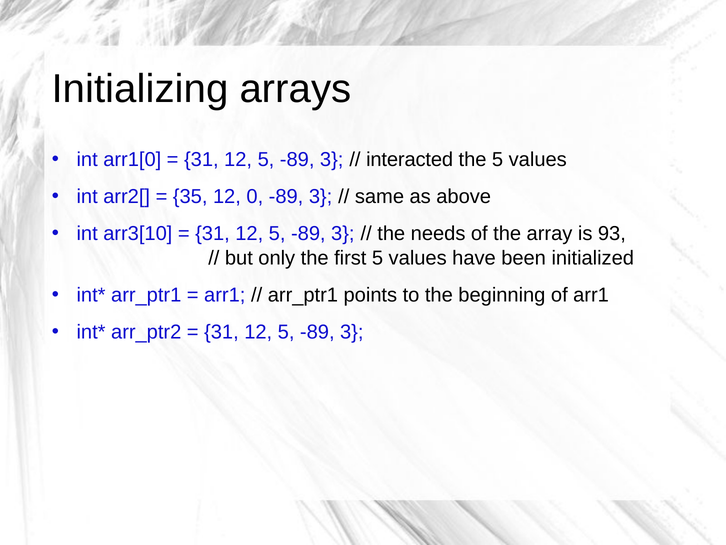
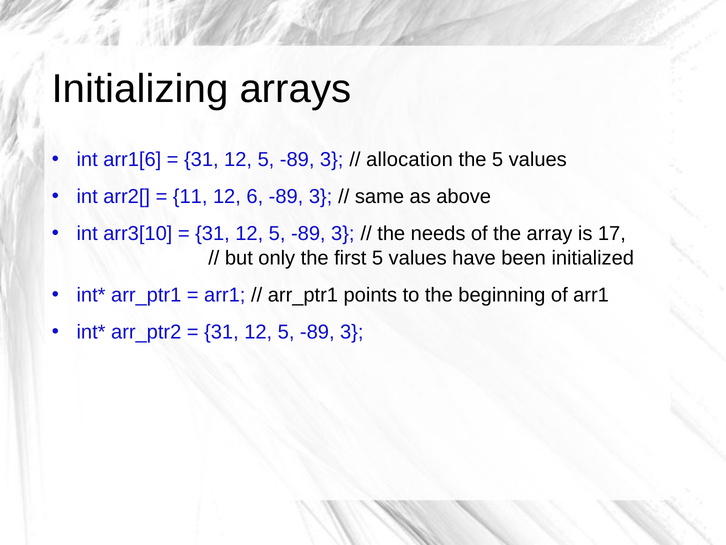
arr1[0: arr1[0 -> arr1[6 (132, 159)
interacted: interacted -> allocation (409, 159)
35: 35 -> 11 (190, 196)
0: 0 -> 6 (255, 196)
93: 93 -> 17 (612, 233)
